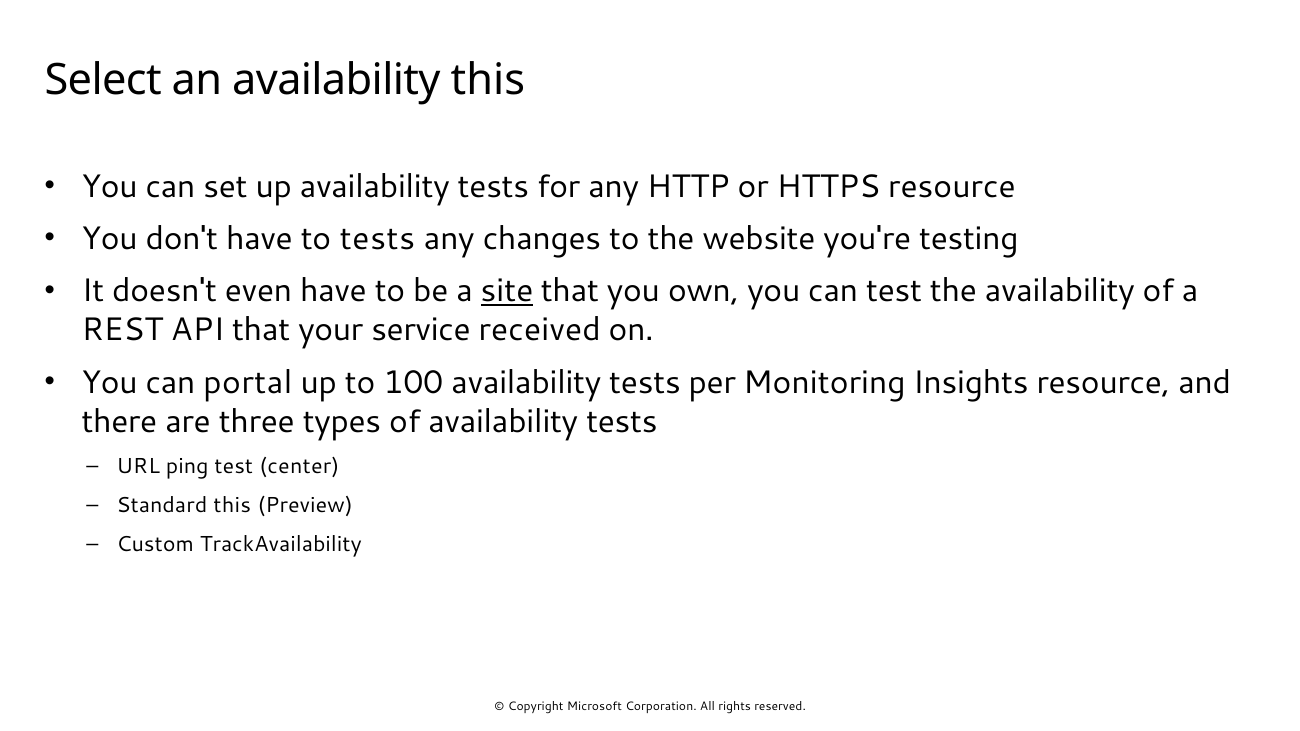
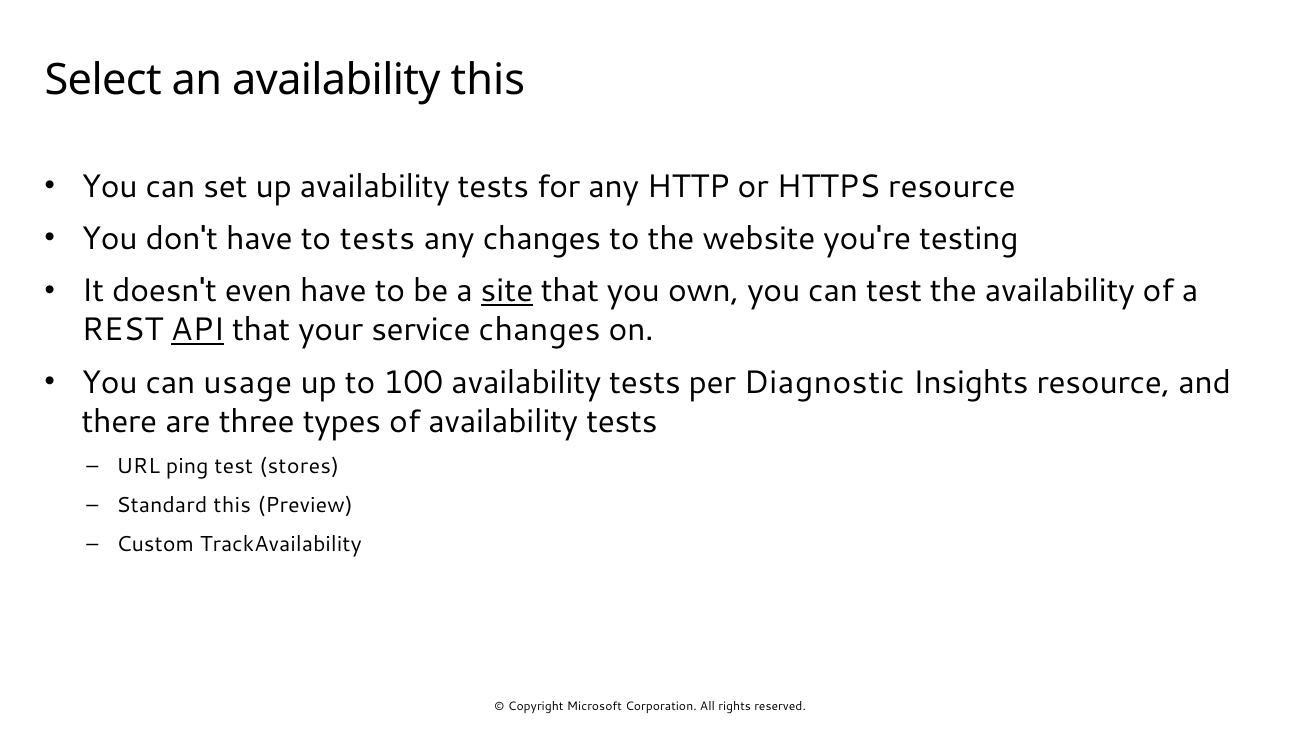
API underline: none -> present (198, 330)
service received: received -> changes (540, 330)
portal: portal -> usage (248, 383)
Monitoring: Monitoring -> Diagnostic (824, 383)
center: center -> stores (299, 467)
